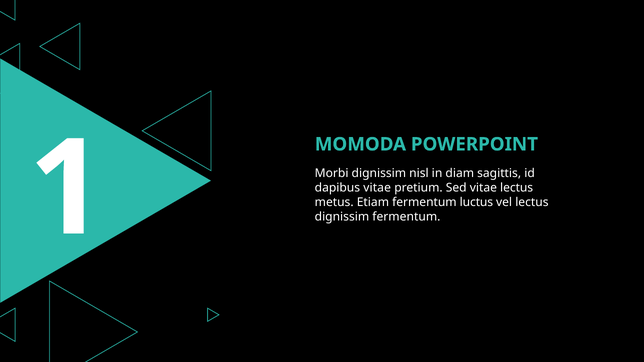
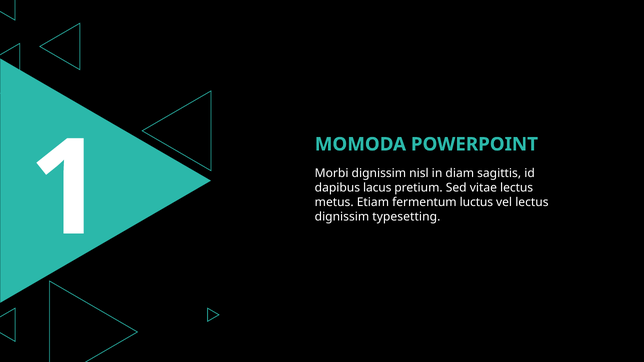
dapibus vitae: vitae -> lacus (377, 188)
dignissim fermentum: fermentum -> typesetting (406, 217)
